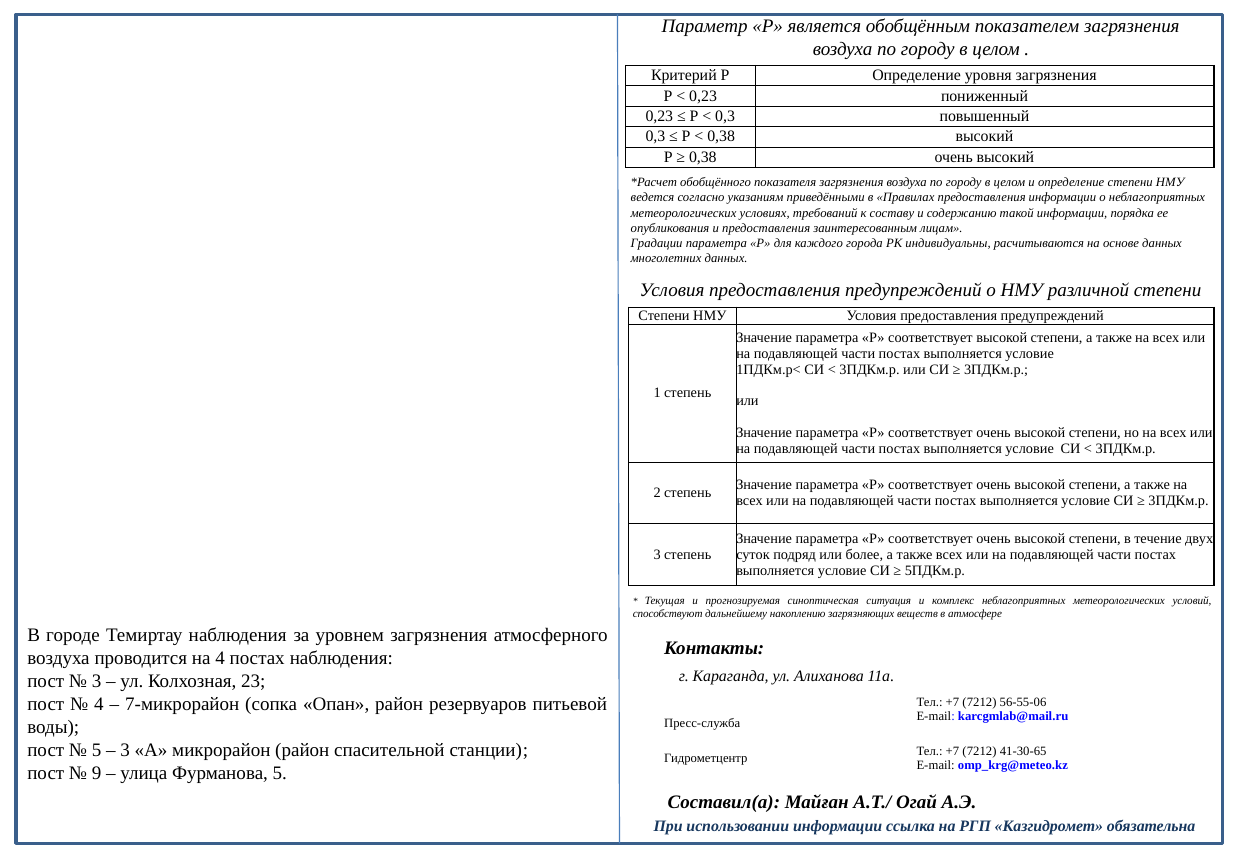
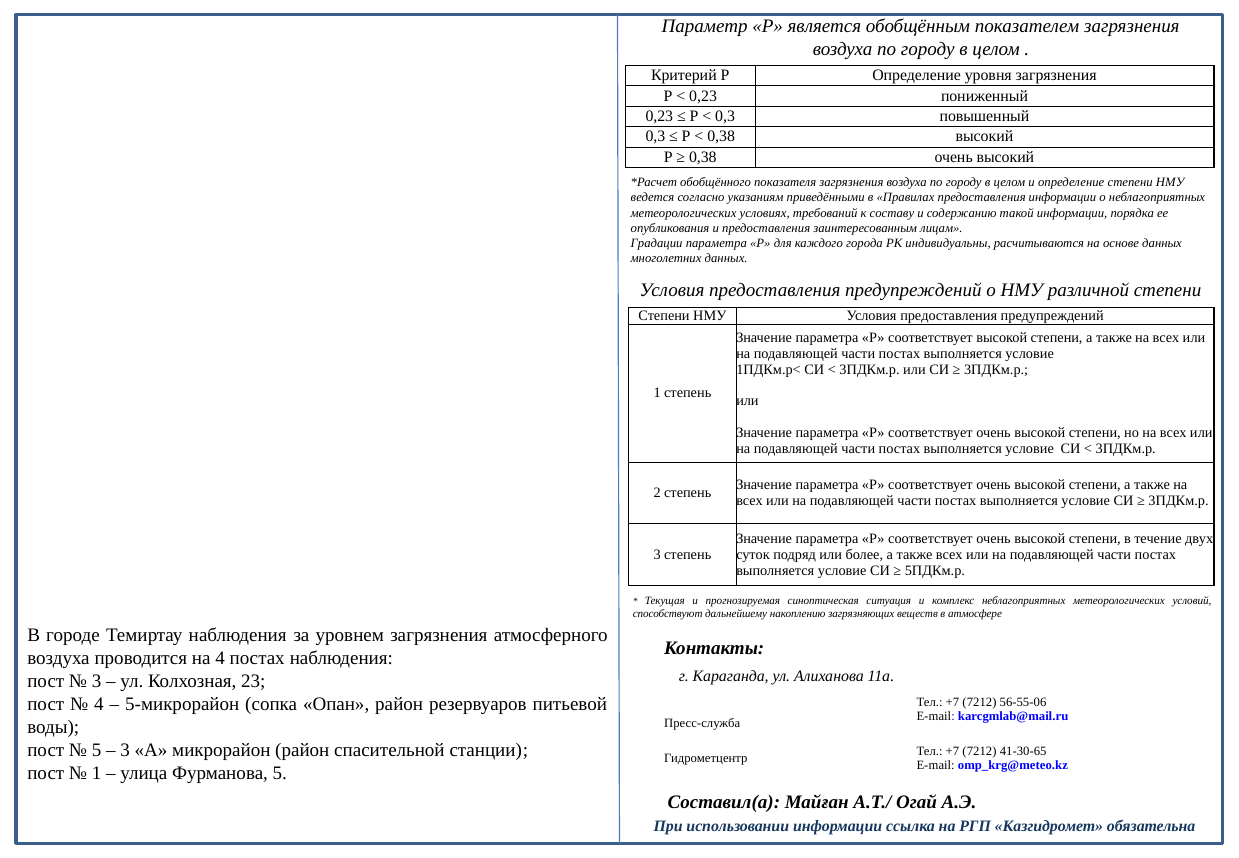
7-микрорайон: 7-микрорайон -> 5-микрорайон (182, 704)
9: 9 -> 1 (97, 773)
